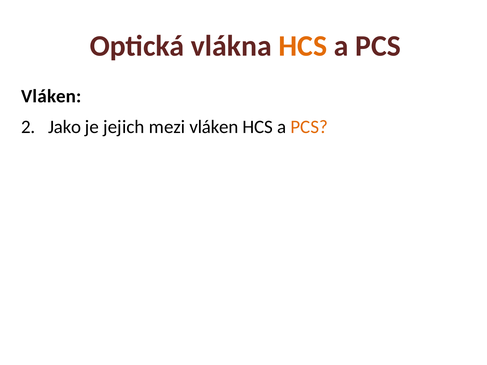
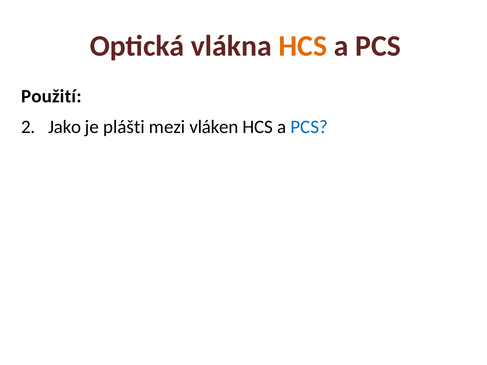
Vláken: Vláken -> Použití (51, 96)
jejich: jejich -> plášti (124, 127)
PCS colour: orange -> blue (309, 127)
